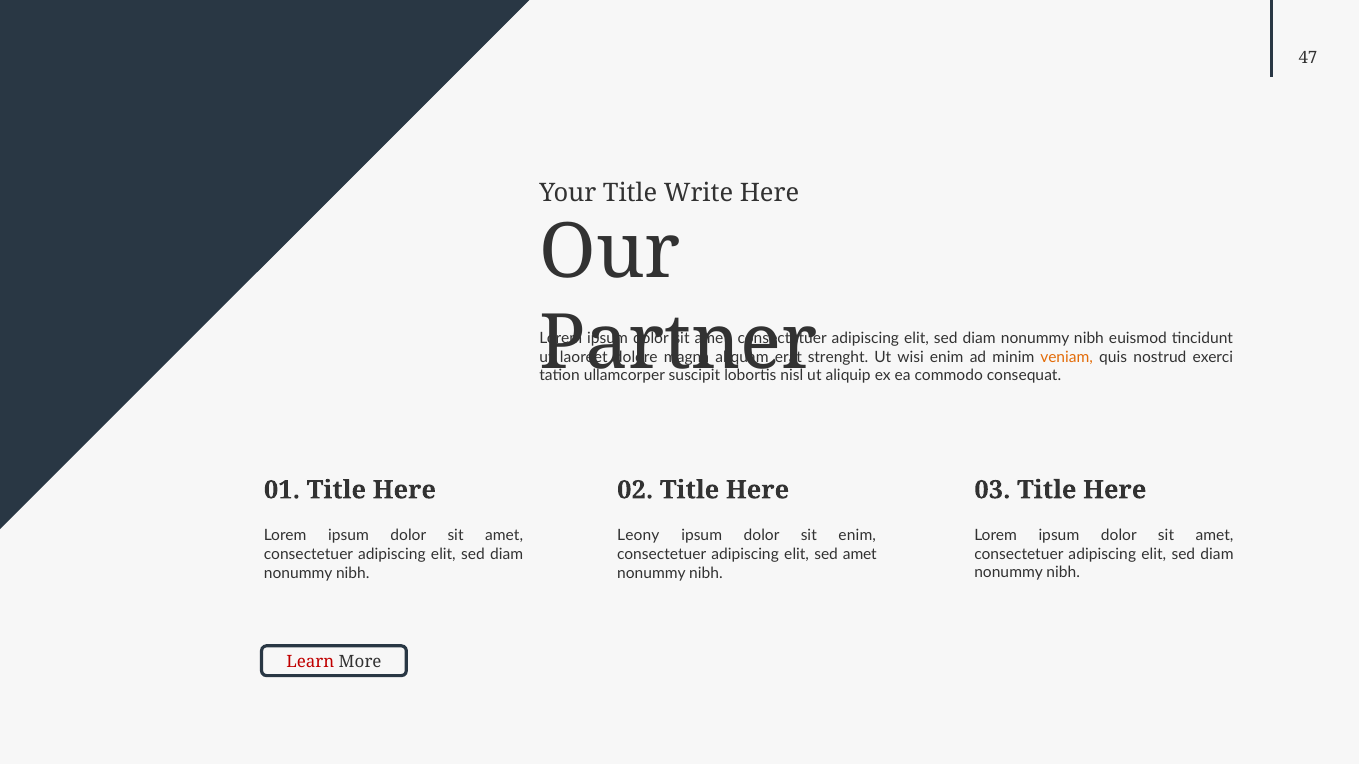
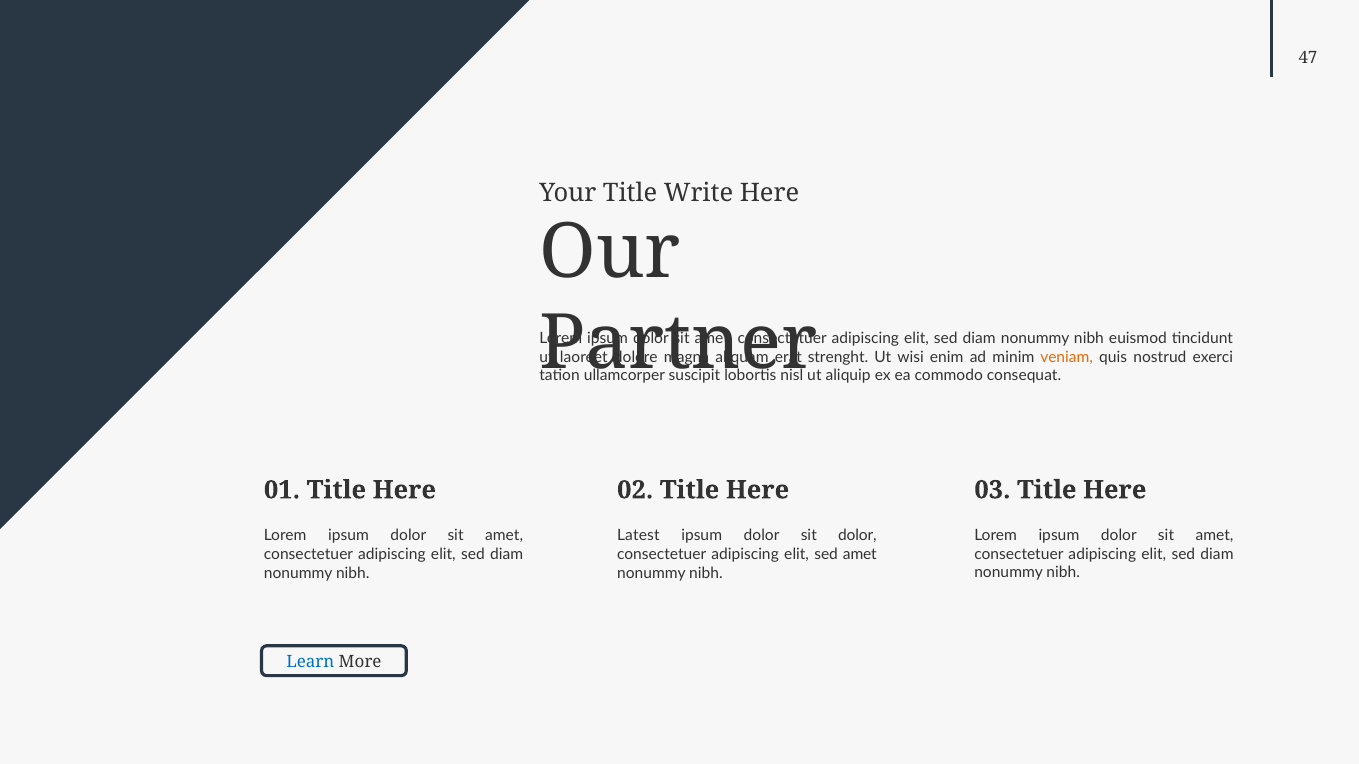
Leony: Leony -> Latest (638, 536)
sit enim: enim -> dolor (857, 536)
Learn colour: red -> blue (310, 662)
